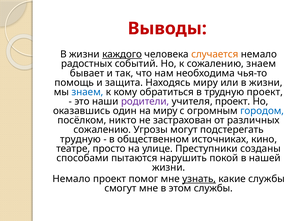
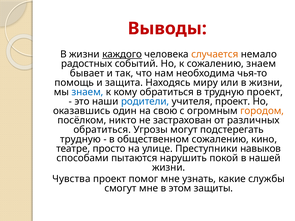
родители colour: purple -> blue (145, 102)
на миру: миру -> свою (165, 111)
городом colour: blue -> orange (262, 111)
сожалению: сожалению -> обратиться (102, 130)
общественном источниках: источниках -> сожалению (220, 139)
созданы: созданы -> навыков (261, 149)
Немало: Немало -> Чувства (71, 179)
узнать underline: present -> none (199, 179)
этом службы: службы -> защиты (213, 189)
